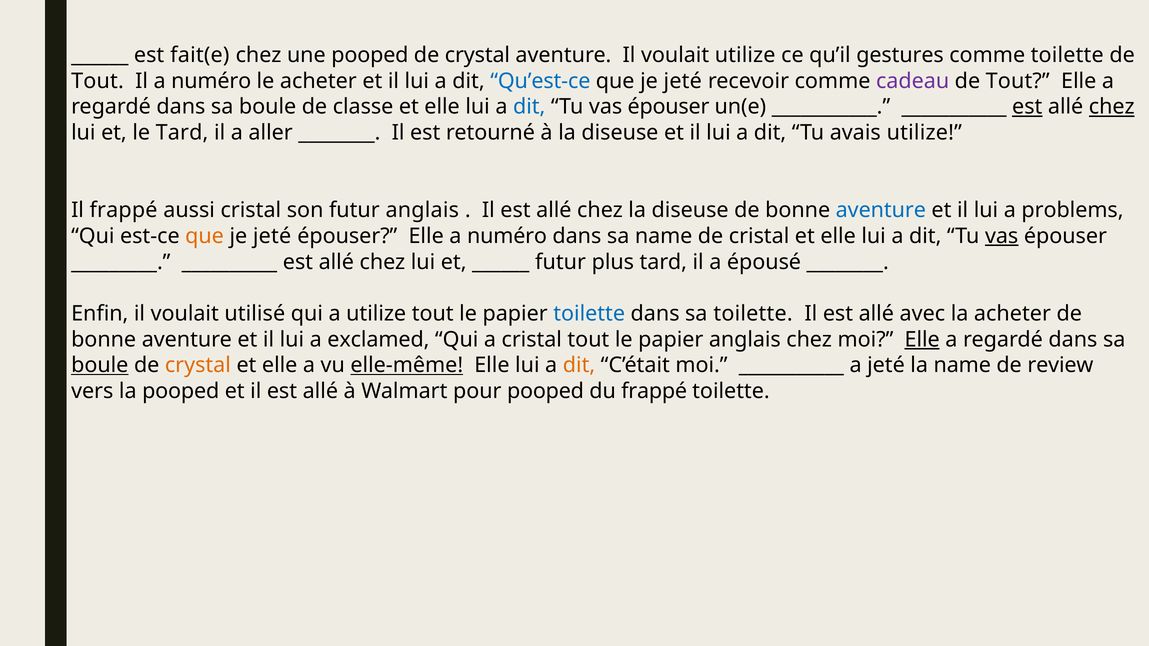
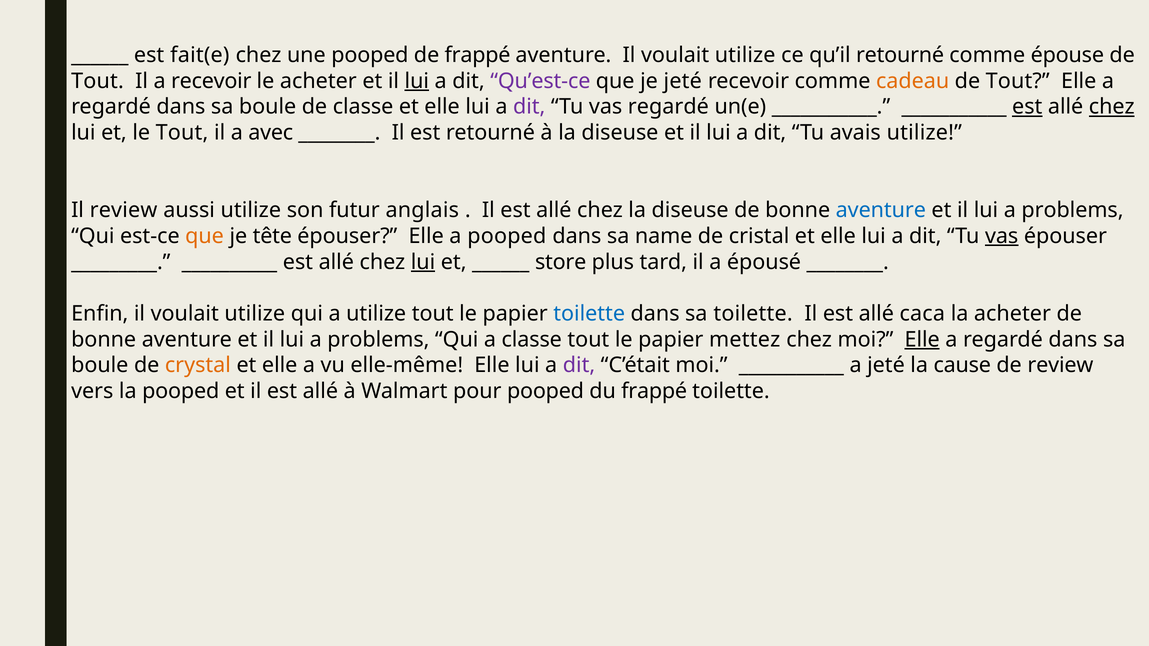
crystal: crystal -> frappé (477, 55)
qu’il gestures: gestures -> retourné (900, 55)
comme toilette: toilette -> épouse (1067, 55)
Il a numéro: numéro -> recevoir (211, 81)
lui underline: none -> present (417, 81)
Qu’est-ce colour: blue -> purple (540, 81)
cadeau colour: purple -> orange (913, 81)
dit colour: blue -> purple (529, 107)
épouser: épouser -> regardé (668, 107)
le Tard: Tard -> Tout (182, 133)
aller: aller -> avec (271, 133)
Il frappé: frappé -> review (123, 210)
aussi cristal: cristal -> utilize (251, 210)
jeté: jeté -> tête (272, 236)
Elle a numéro: numéro -> pooped (507, 236)
lui underline: none -> present (423, 262)
futur: futur -> store (561, 262)
Enfin il voulait utilisé: utilisé -> utilize (255, 314)
avec: avec -> caca (922, 314)
exclamed: exclamed -> problems (378, 340)
a cristal: cristal -> classe (532, 340)
papier anglais: anglais -> mettez (745, 340)
boule underline: present -> none (100, 365)
elle-même underline: present -> none (407, 365)
dit colour: orange -> purple (579, 365)
la name: name -> cause (962, 365)
